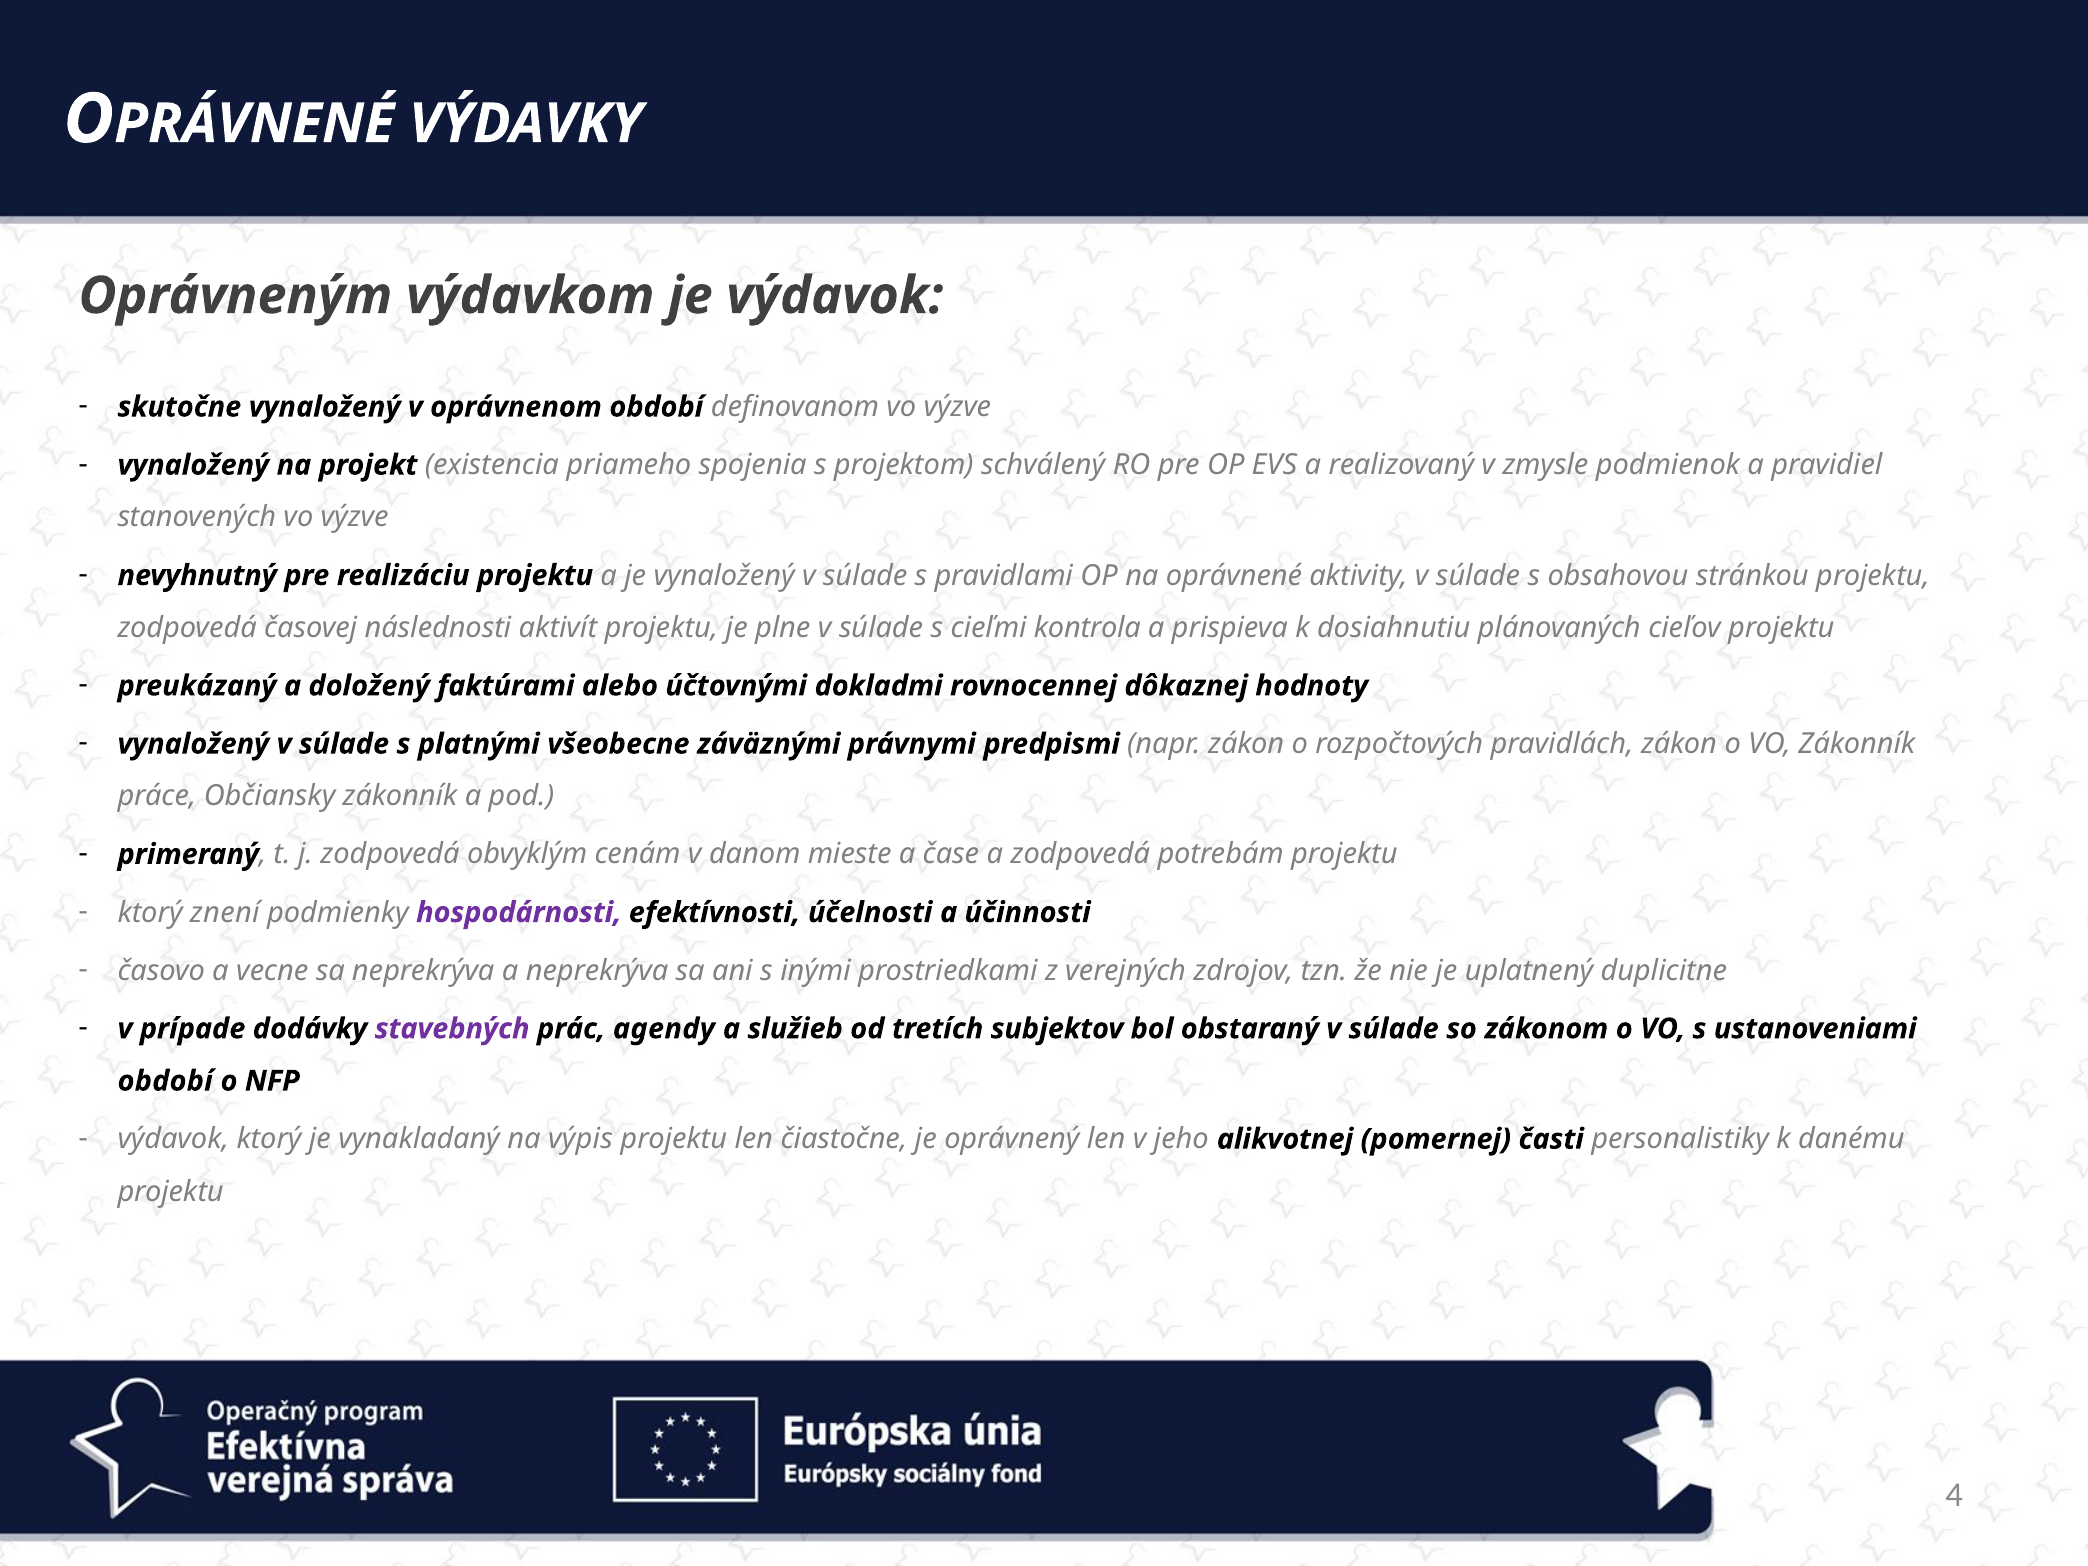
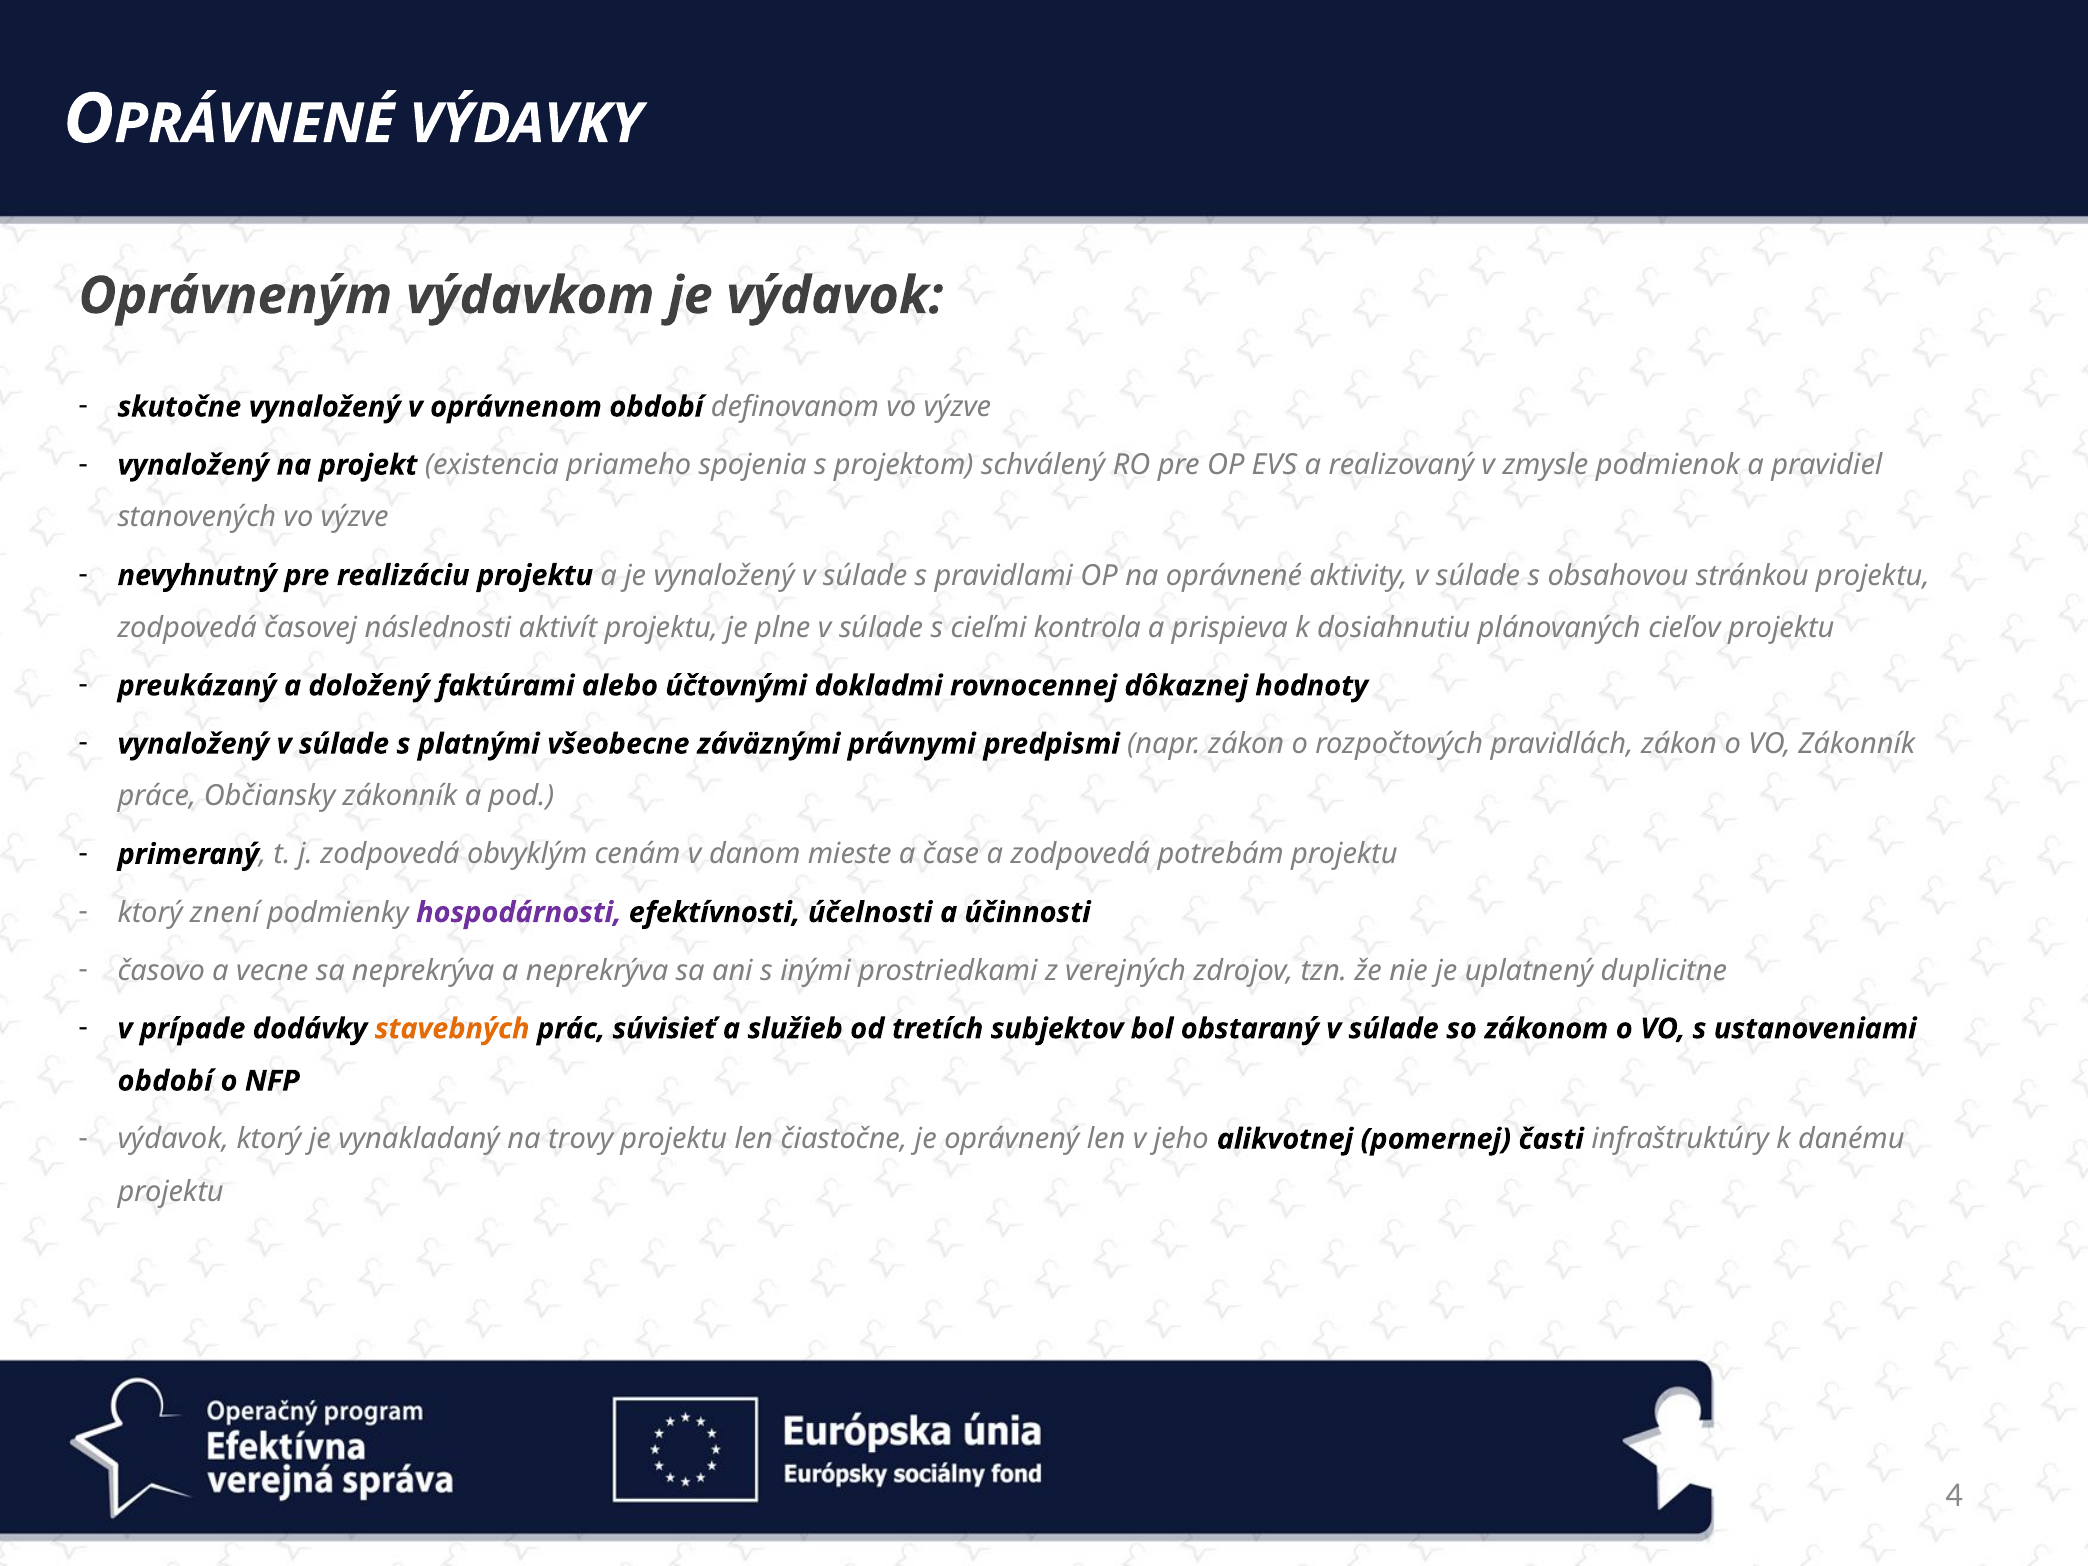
stavebných colour: purple -> orange (452, 1029)
agendy: agendy -> súvisieť (664, 1029)
výpis: výpis -> trovy (581, 1139)
personalistiky: personalistiky -> infraštruktúry (1680, 1139)
